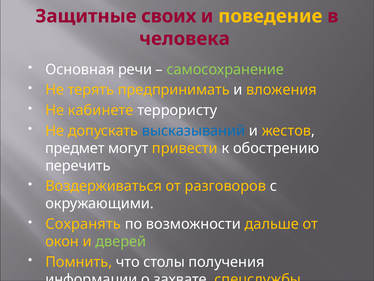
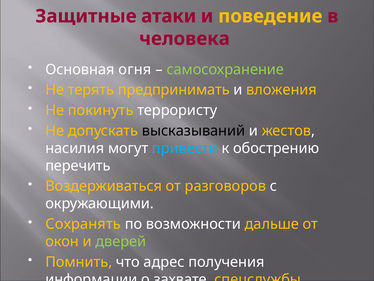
своих: своих -> атаки (169, 16)
речи: речи -> огня (135, 69)
кабинете: кабинете -> покинуть (101, 110)
высказываний colour: blue -> black (194, 131)
предмет: предмет -> насилия (75, 148)
привести colour: yellow -> light blue (185, 148)
столы: столы -> адрес (164, 262)
